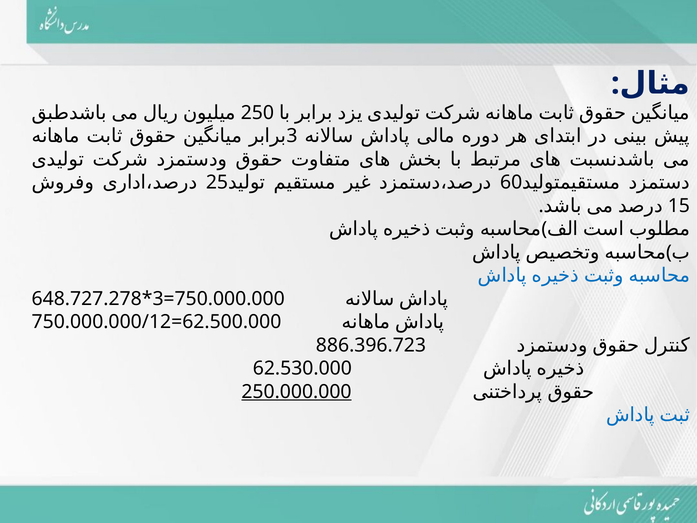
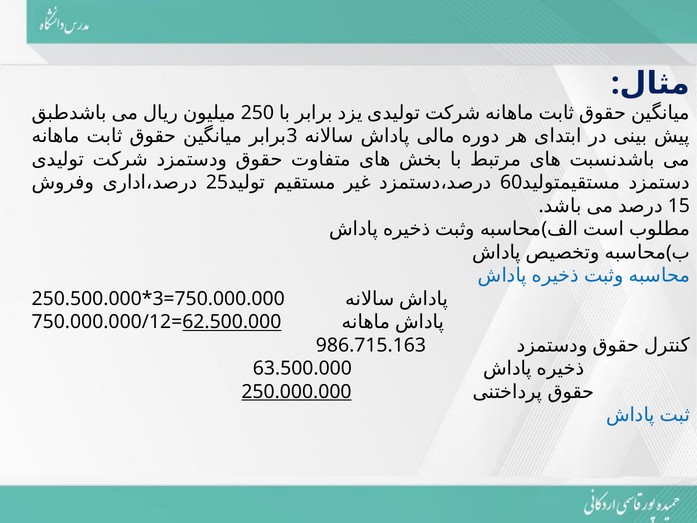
648.727.278: 648.727.278 -> 250.500.000 (87, 299)
62.500.000 underline: none -> present (232, 322)
886.396.723: 886.396.723 -> 986.715.163 (371, 345)
62.530.000: 62.530.000 -> 63.500.000 (302, 368)
